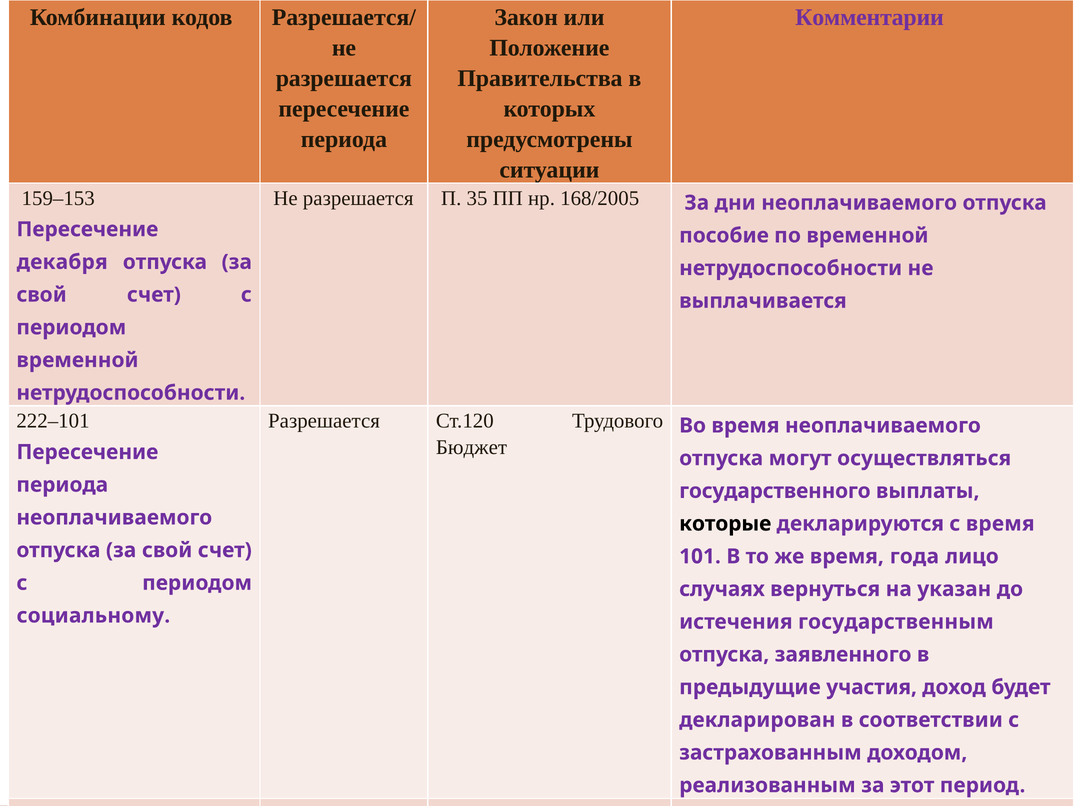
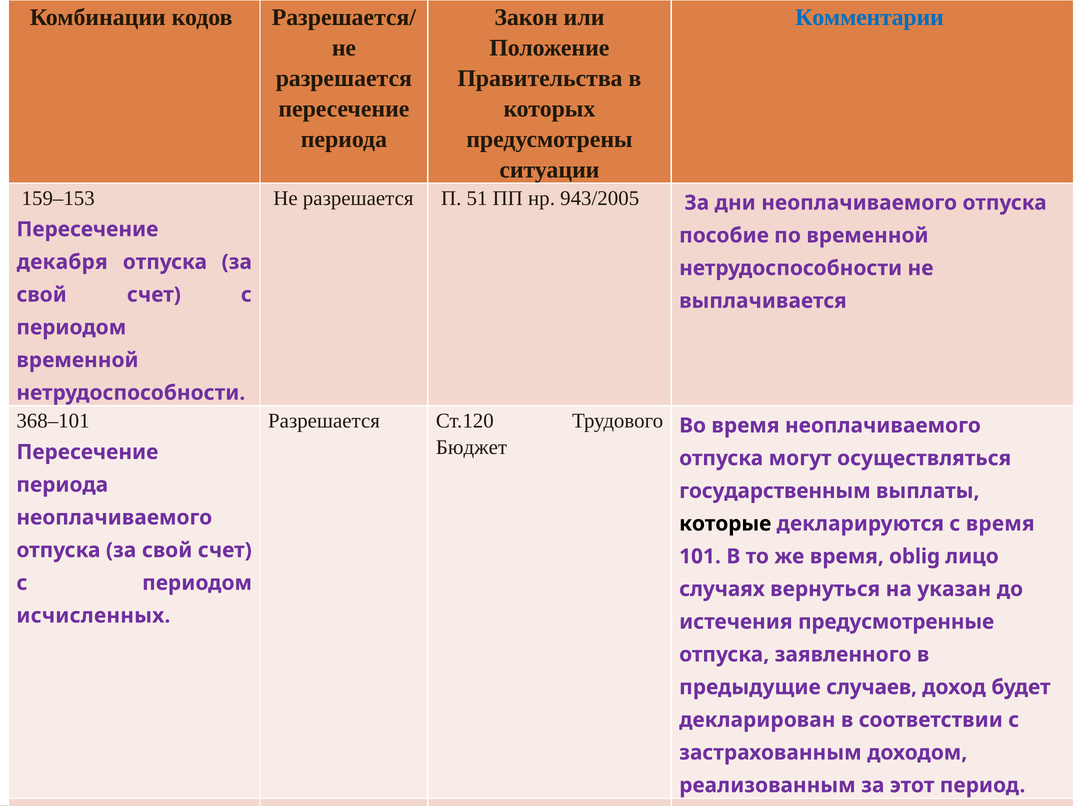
Комментарии colour: purple -> blue (870, 17)
35: 35 -> 51 (477, 198)
168/2005: 168/2005 -> 943/2005 (600, 198)
222–101: 222–101 -> 368–101 (53, 421)
государственного: государственного -> государственным (775, 491)
года: года -> oblig (915, 556)
социальному: социальному -> исчисленных (93, 615)
государственным: государственным -> предусмотренные (896, 621)
участия: участия -> случаев (872, 687)
